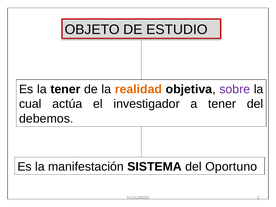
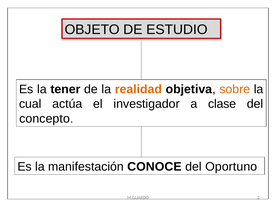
sobre colour: purple -> orange (235, 89)
a tener: tener -> clase (222, 104)
debemos: debemos -> concepto (45, 119)
SISTEMA: SISTEMA -> CONOCE (154, 167)
